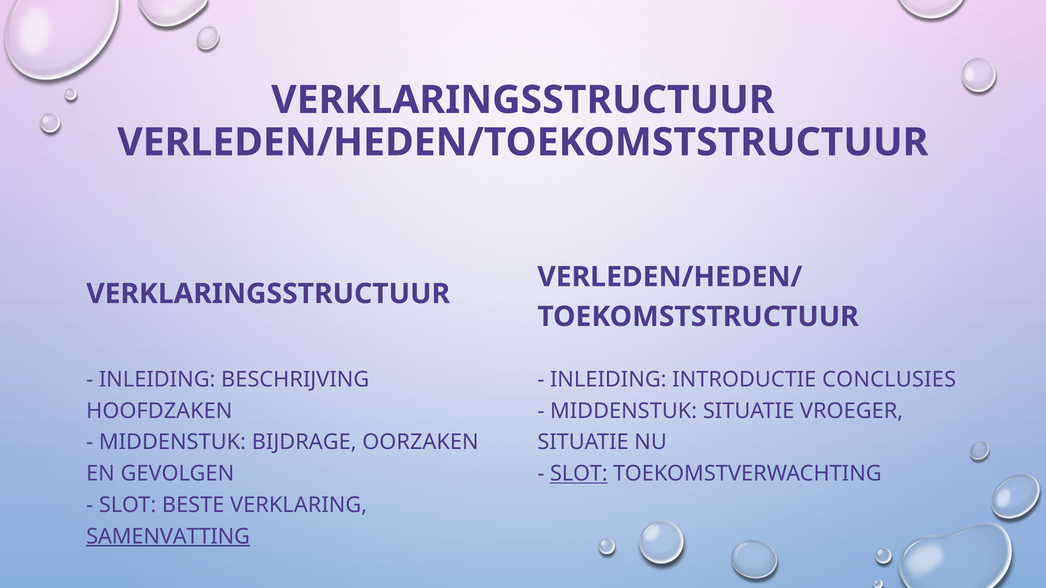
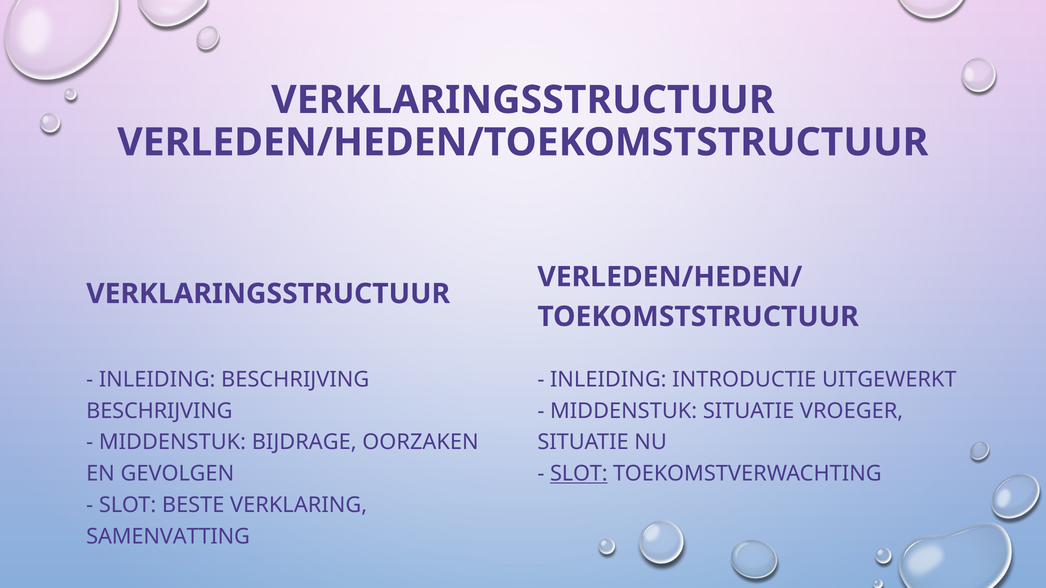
CONCLUSIES: CONCLUSIES -> UITGEWERKT (889, 380)
HOOFDZAKEN: HOOFDZAKEN -> BESCHRIJVING (159, 411)
SAMENVATTING underline: present -> none (168, 537)
